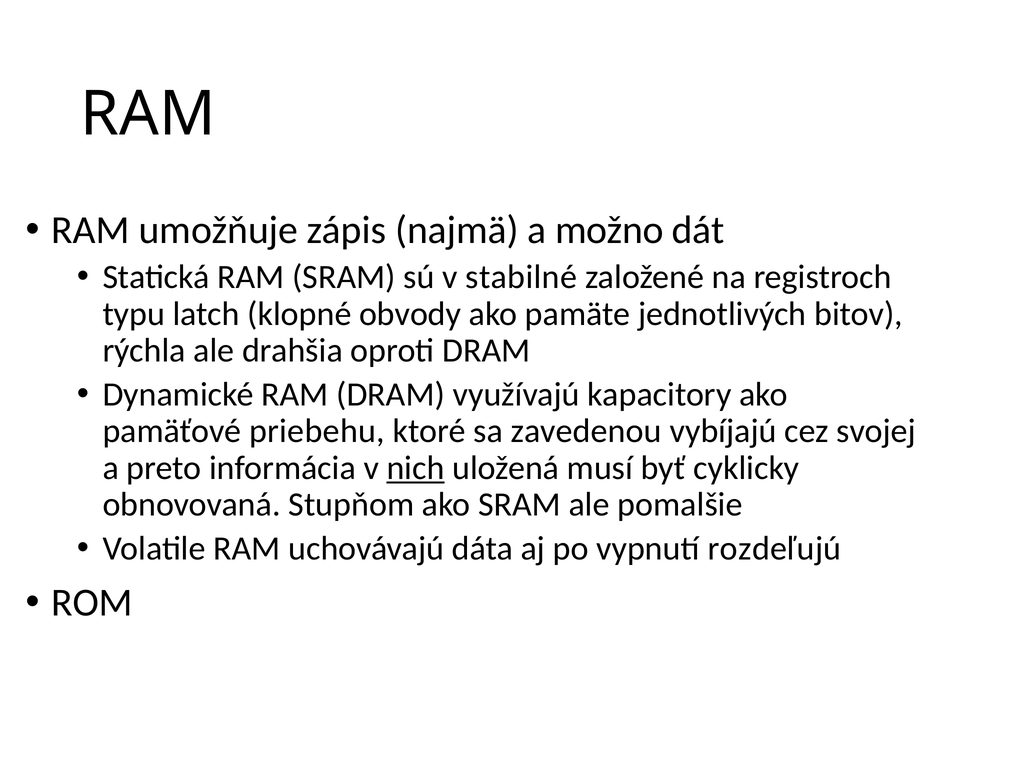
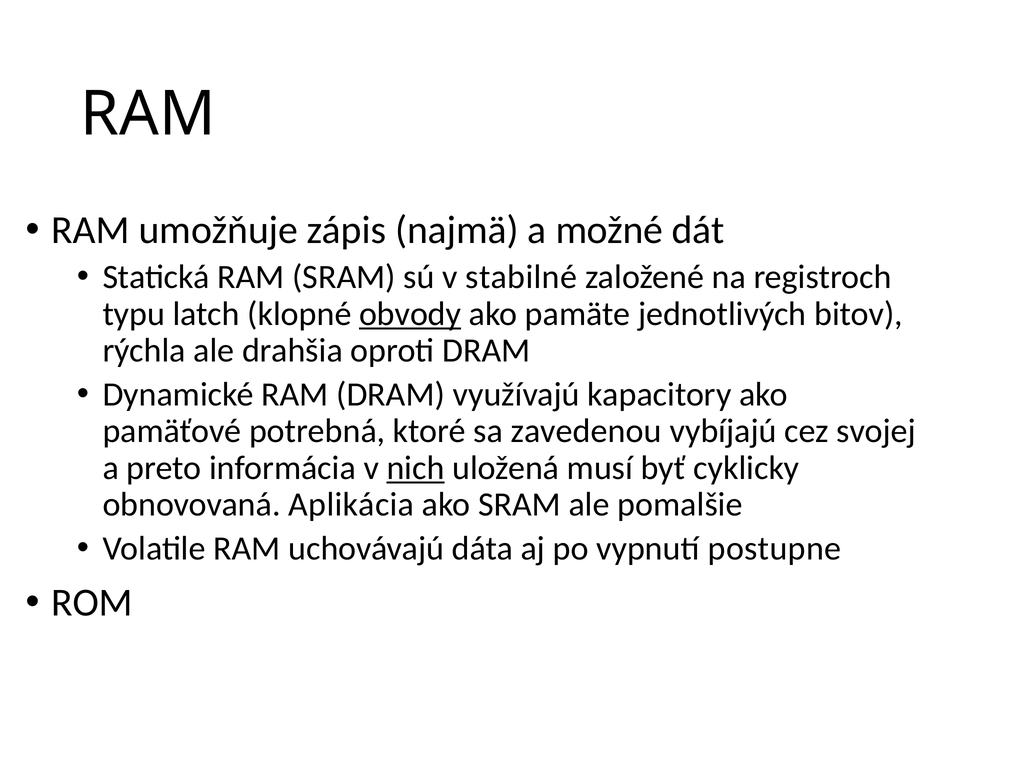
možno: možno -> možné (609, 230)
obvody underline: none -> present (410, 314)
priebehu: priebehu -> potrebná (317, 431)
Stupňom: Stupňom -> Aplikácia (351, 505)
rozdeľujú: rozdeľujú -> postupne (775, 548)
